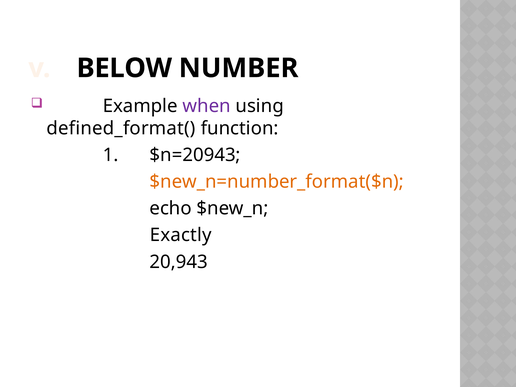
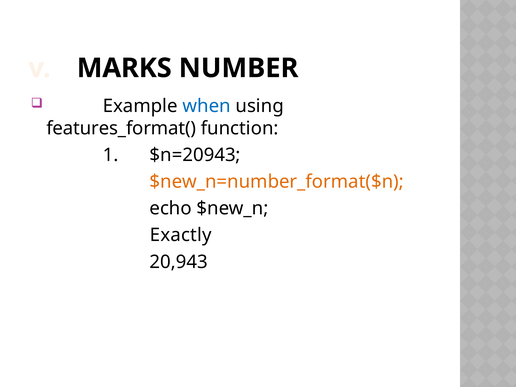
BELOW: BELOW -> MARKS (124, 68)
when colour: purple -> blue (207, 106)
defined_format(: defined_format( -> features_format( (121, 128)
